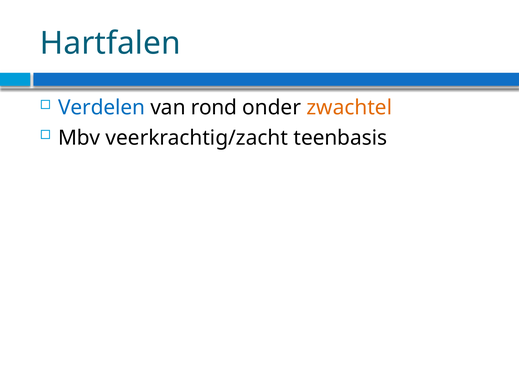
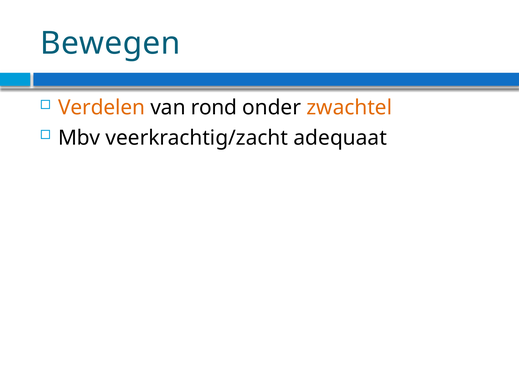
Hartfalen: Hartfalen -> Bewegen (110, 43)
Verdelen colour: blue -> orange (102, 107)
teenbasis: teenbasis -> adequaat (340, 138)
